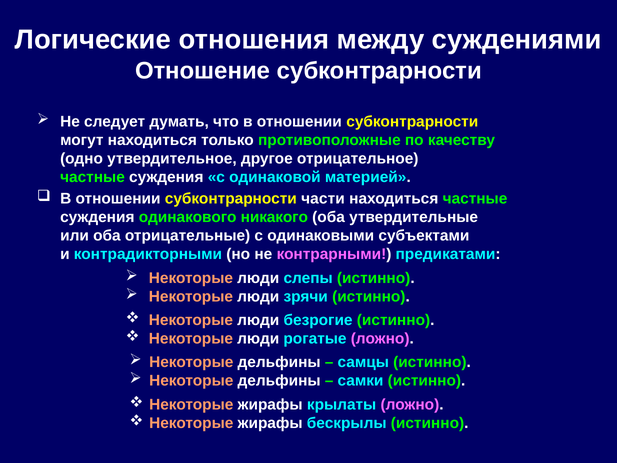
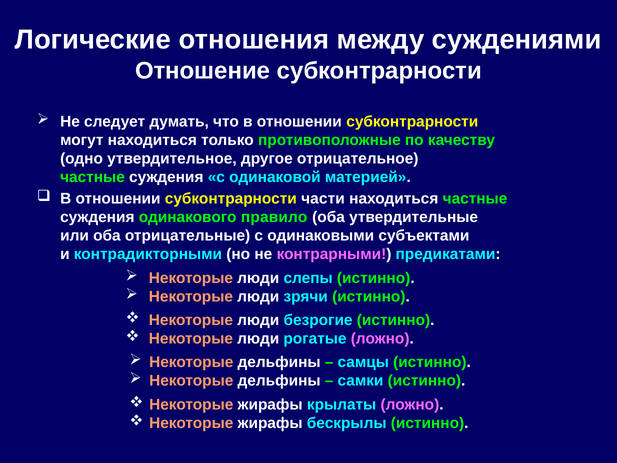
никакого: никакого -> правило (274, 217)
